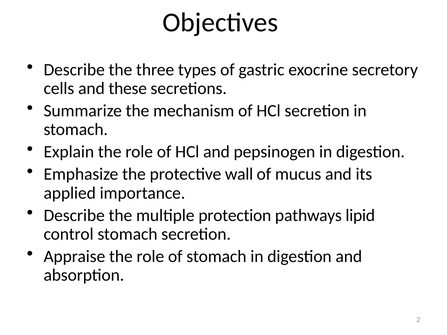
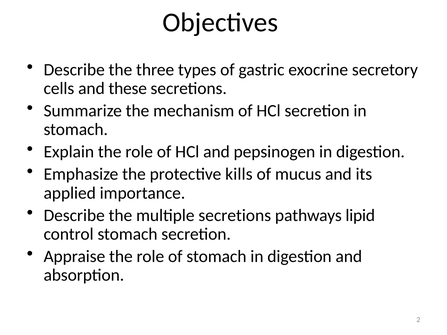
wall: wall -> kills (239, 174)
multiple protection: protection -> secretions (235, 215)
